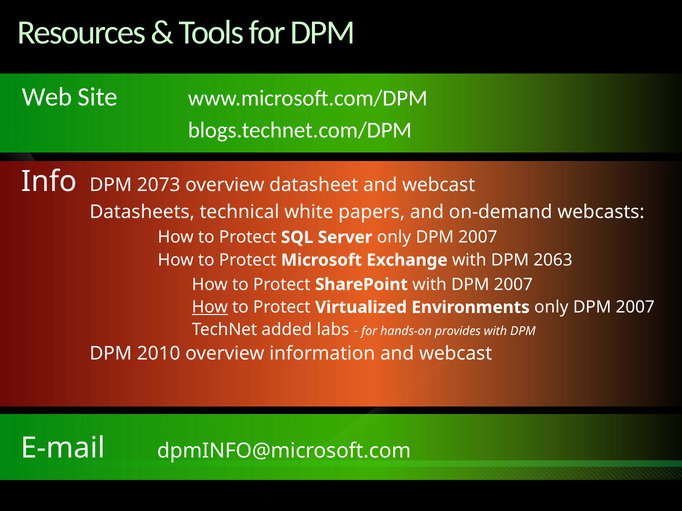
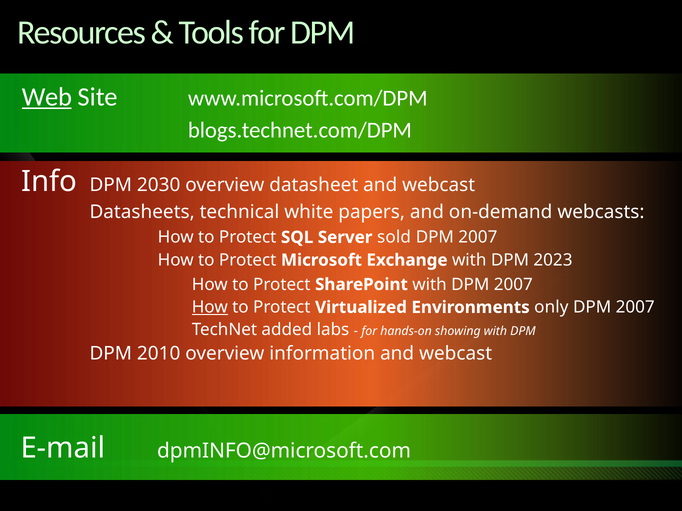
Web underline: none -> present (47, 97)
2073: 2073 -> 2030 (159, 185)
Server only: only -> sold (394, 238)
2063: 2063 -> 2023 (553, 260)
provides: provides -> showing (458, 332)
